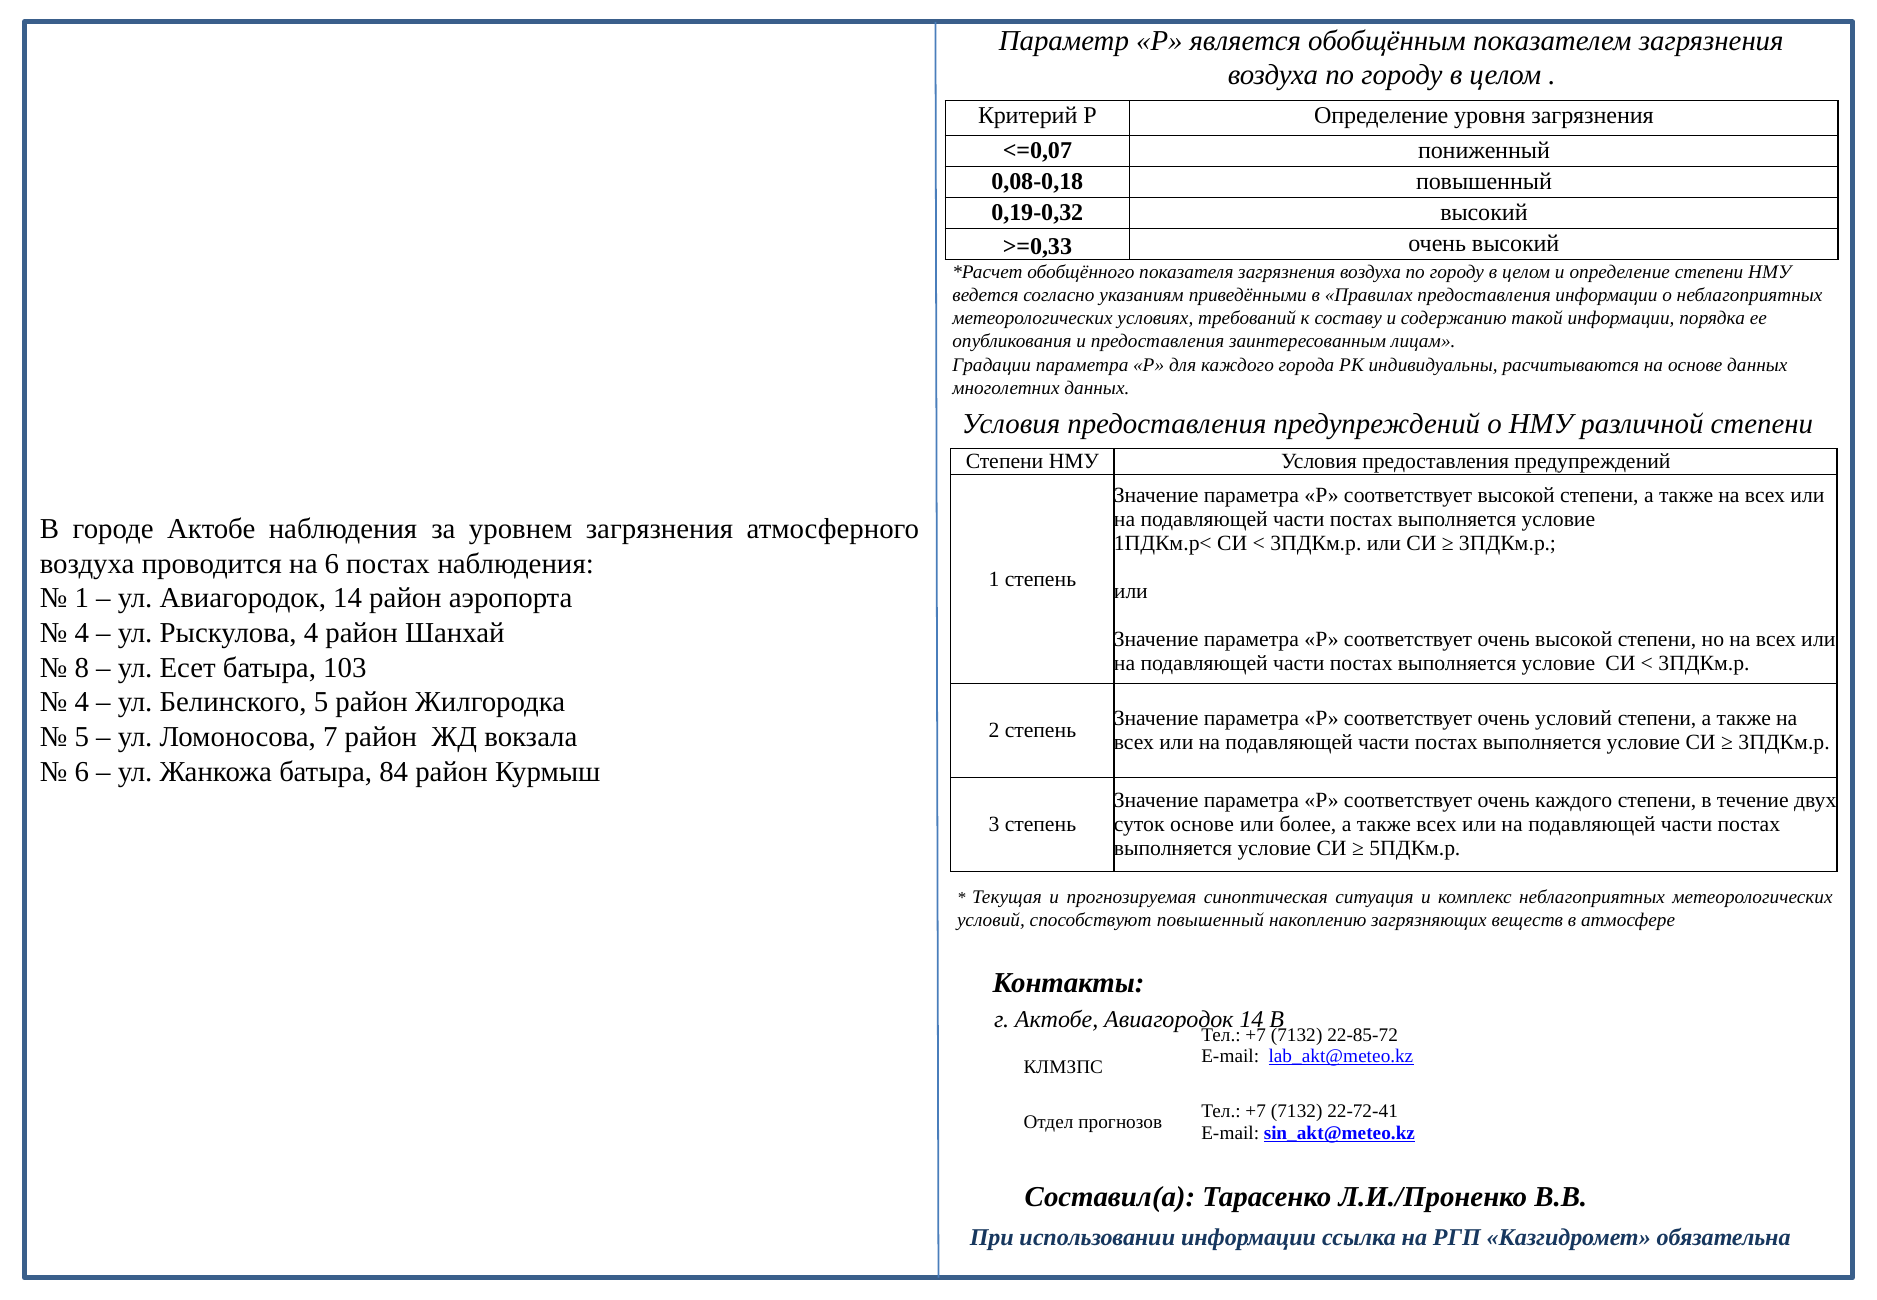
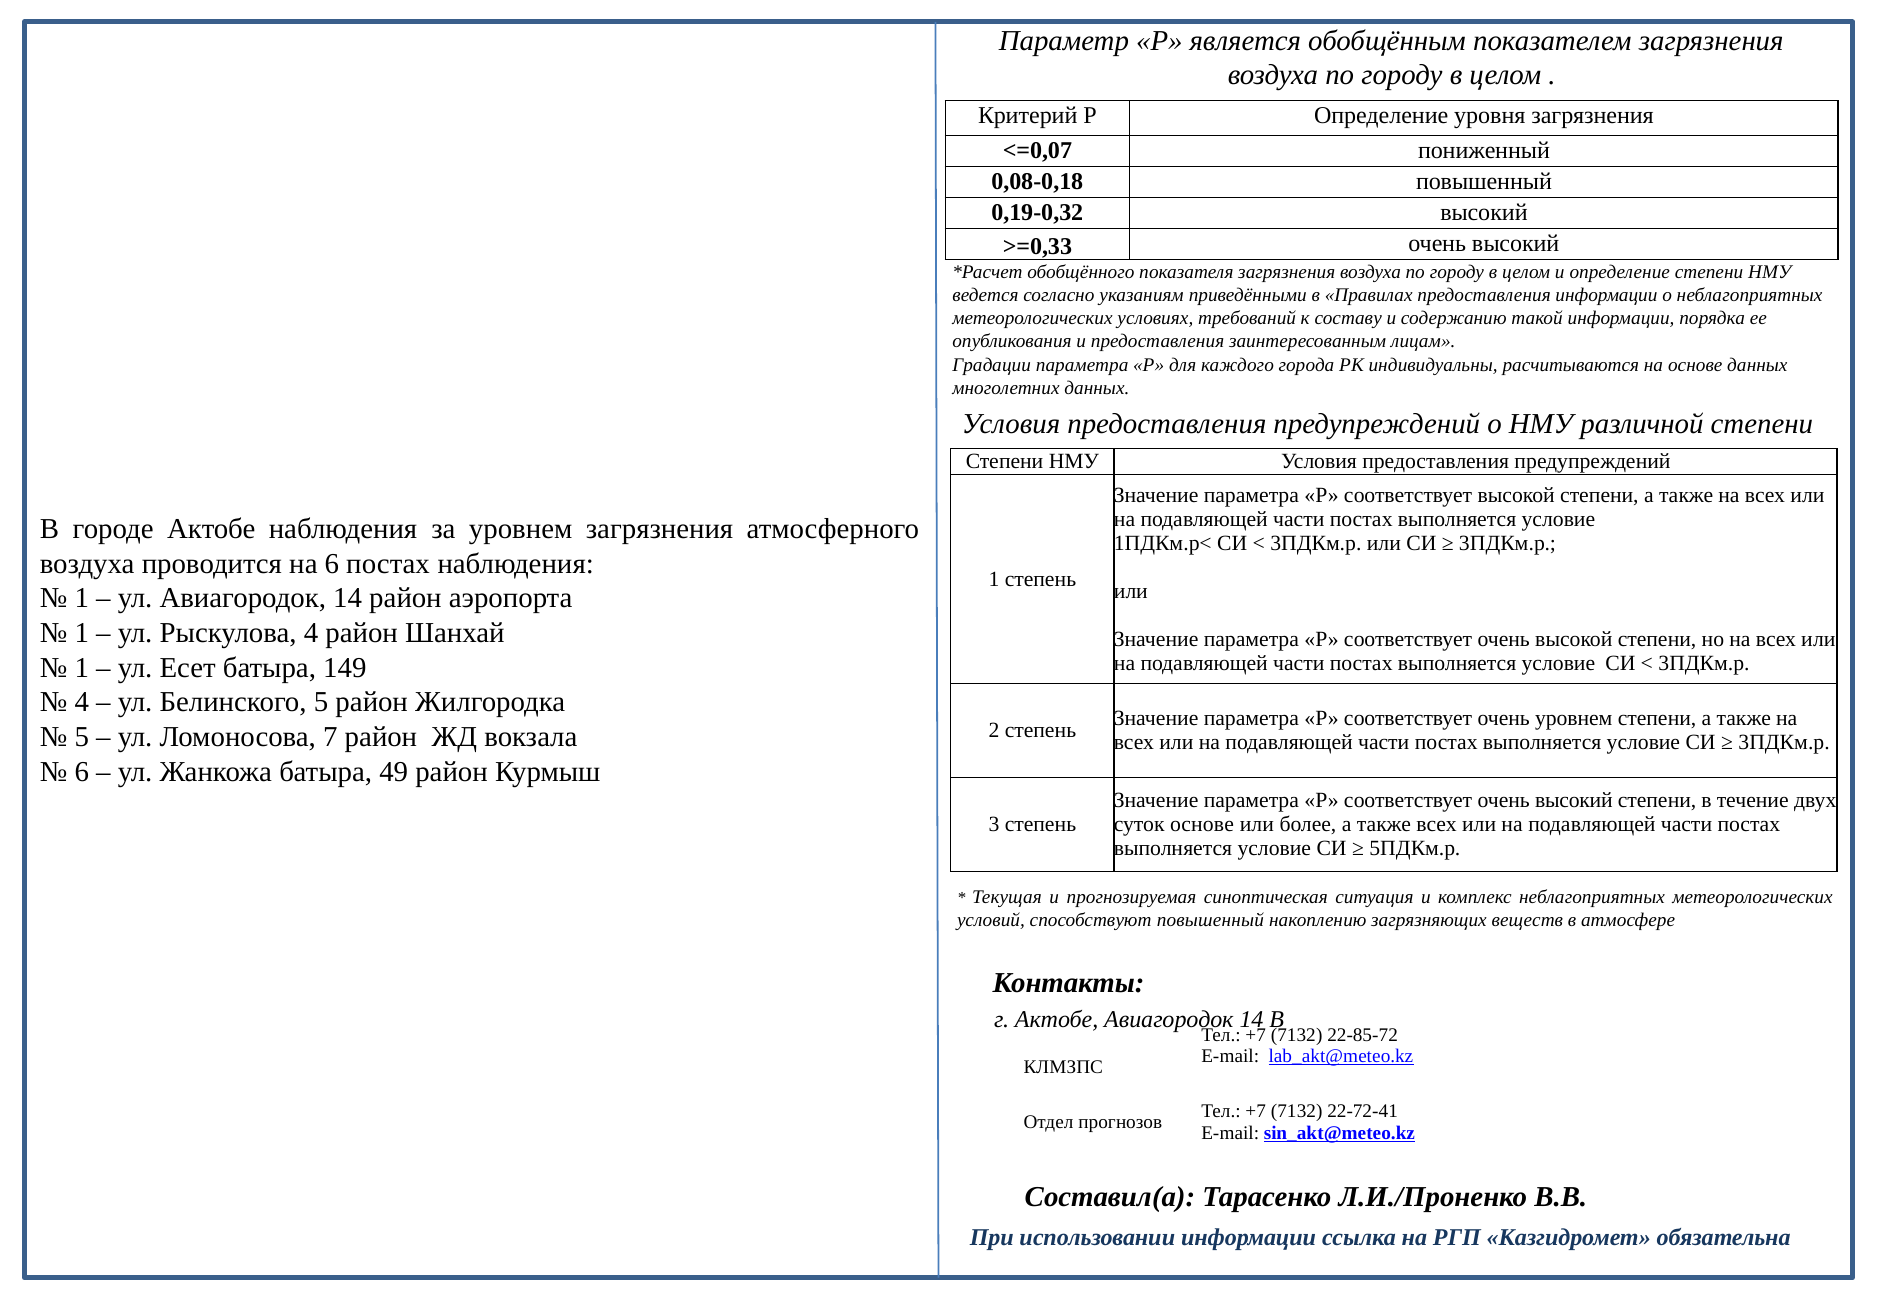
4: 4 -> 1 (82, 633)
8: 8 -> 1 (82, 667)
103: 103 -> 149 (345, 667)
очень условий: условий -> уровнем (1574, 718)
84: 84 -> 49 (394, 771)
соответствует очень каждого: каждого -> высокий (1574, 800)
